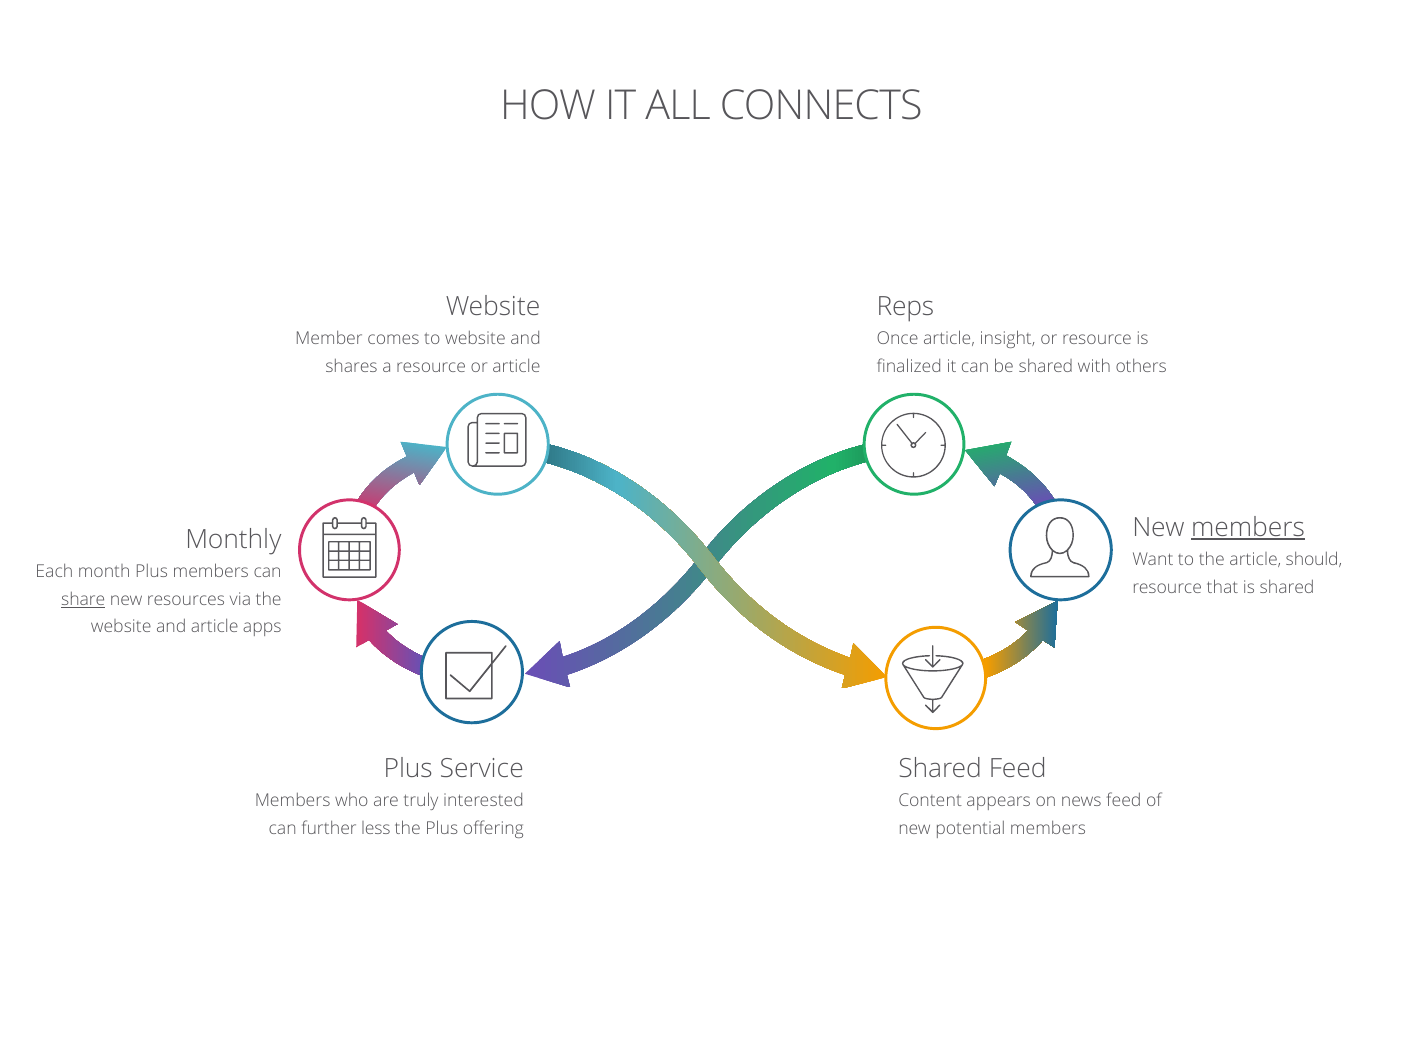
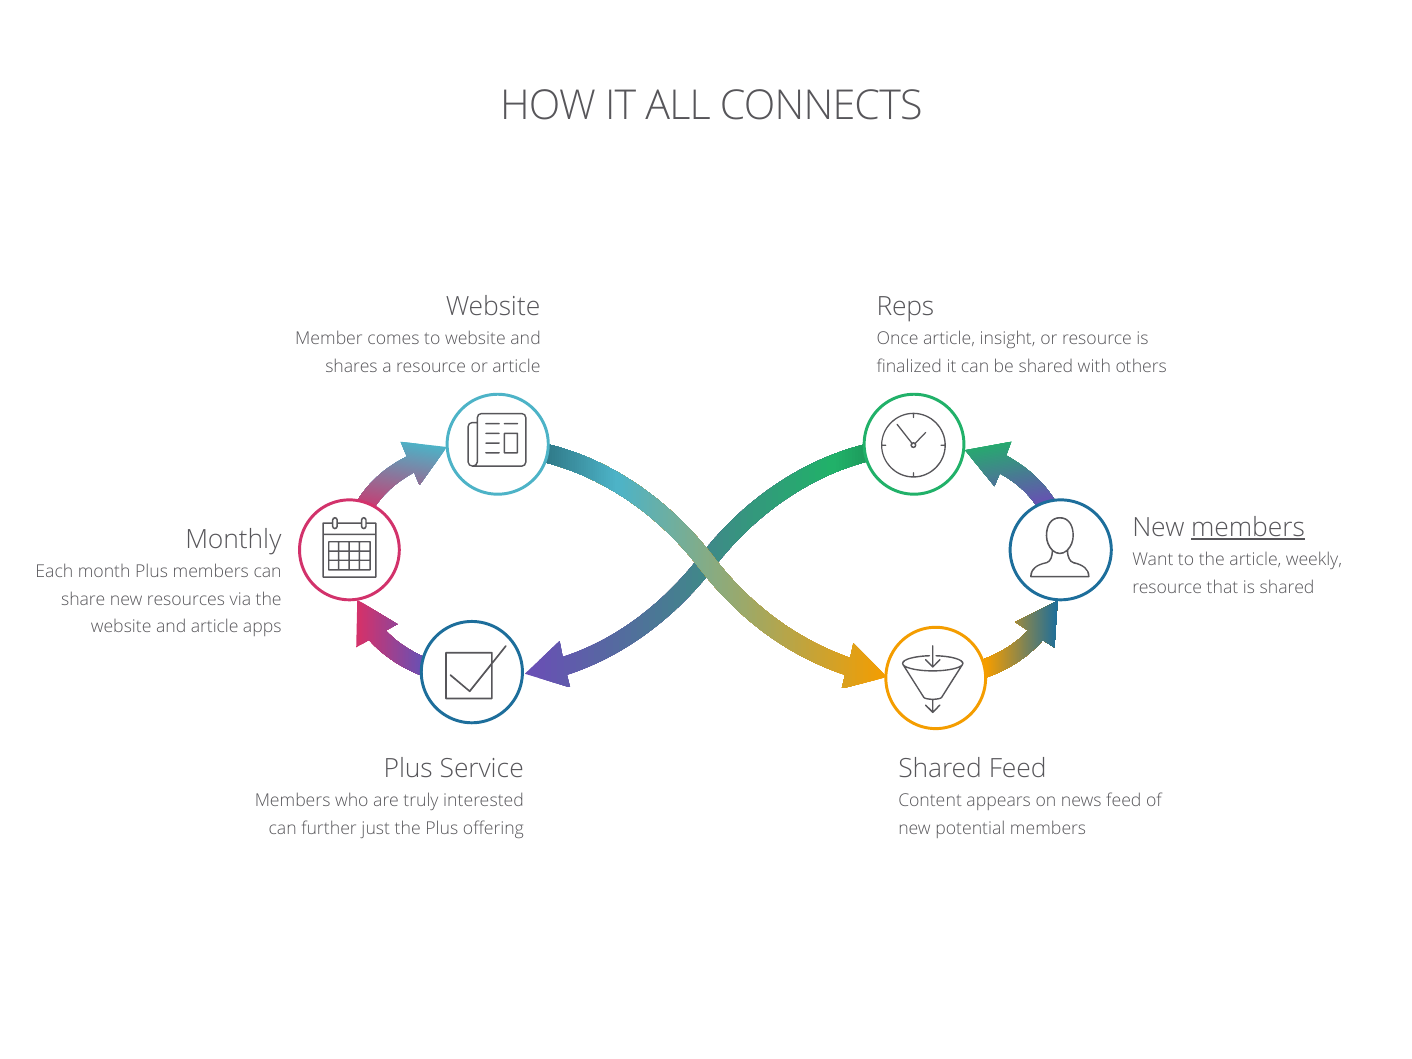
should: should -> weekly (1314, 560)
share underline: present -> none (83, 599)
less: less -> just (376, 829)
